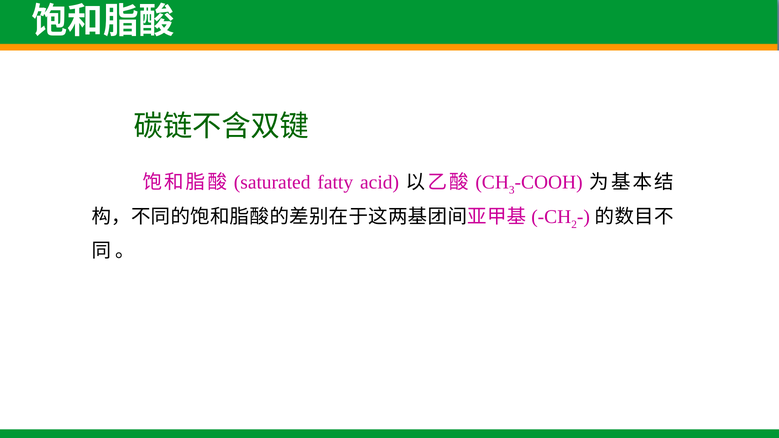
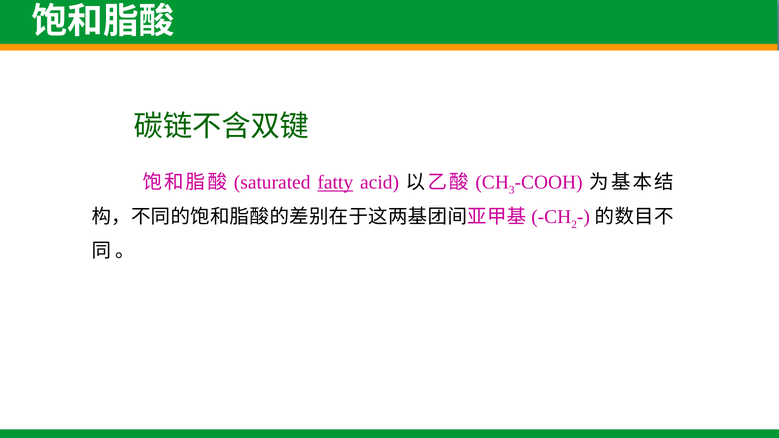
fatty underline: none -> present (335, 183)
